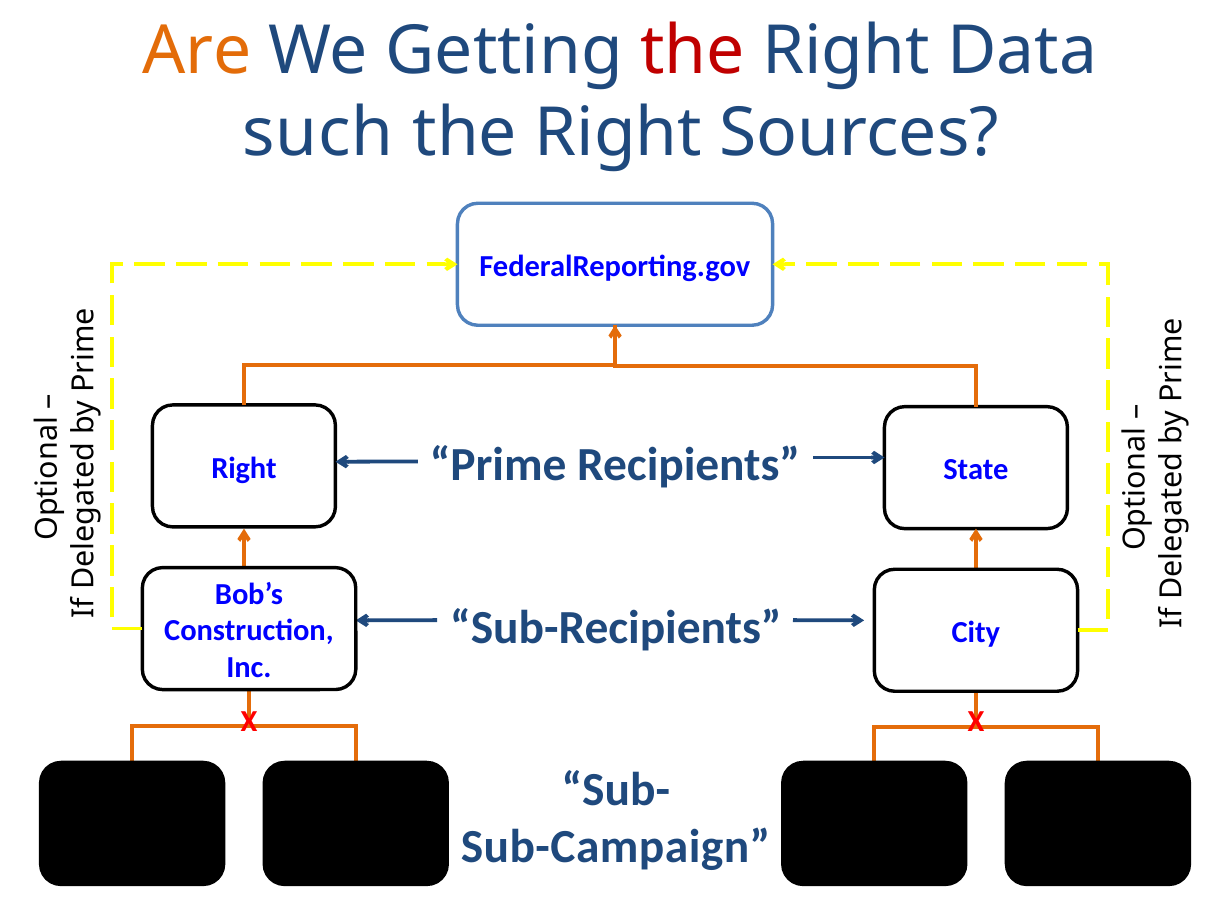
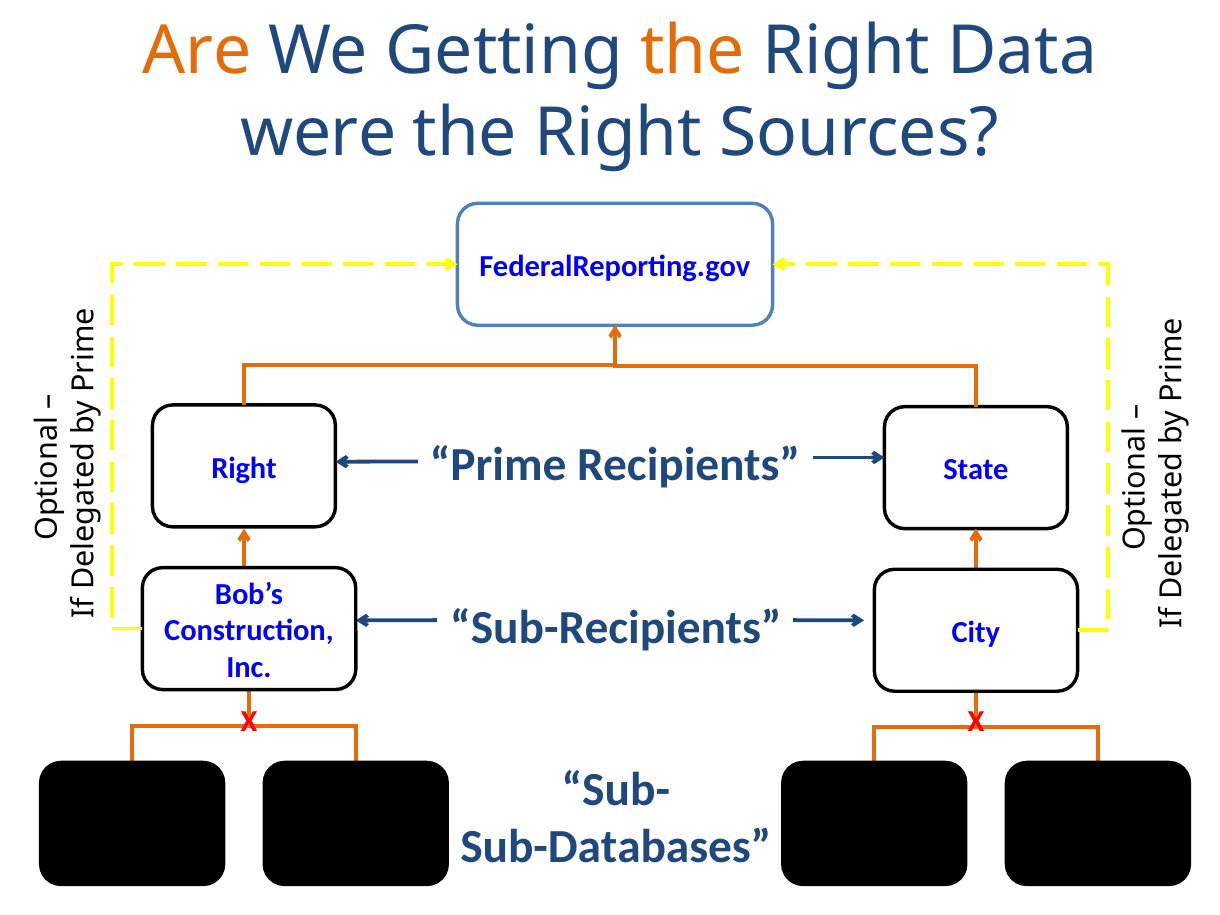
the colour: red -> orange (693, 51)
such: such -> were (319, 133)
Sub-Campaign: Sub-Campaign -> Sub-Databases (616, 847)
